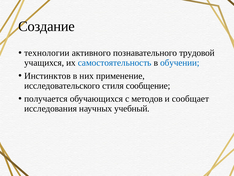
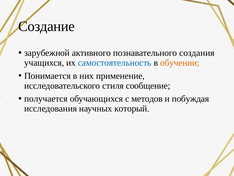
технологии: технологии -> зарубежной (47, 53)
трудовой: трудовой -> создания (197, 53)
обучении colour: blue -> orange (180, 63)
Инстинктов: Инстинктов -> Понимается (47, 76)
сообщает: сообщает -> побуждая (190, 98)
учебный: учебный -> который (132, 108)
